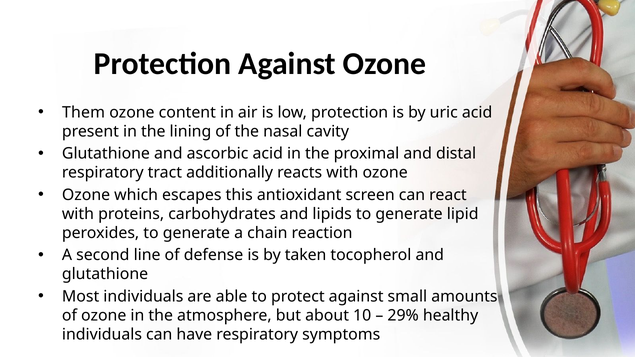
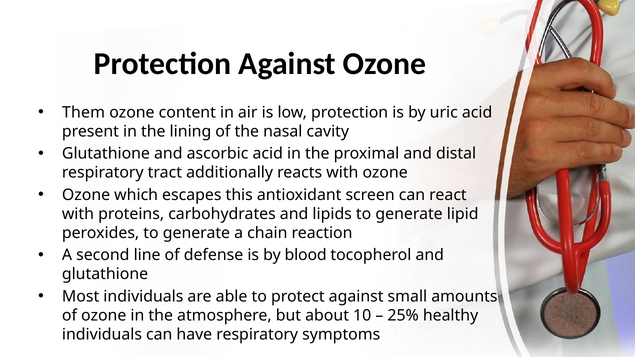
taken: taken -> blood (306, 255)
29%: 29% -> 25% (403, 316)
